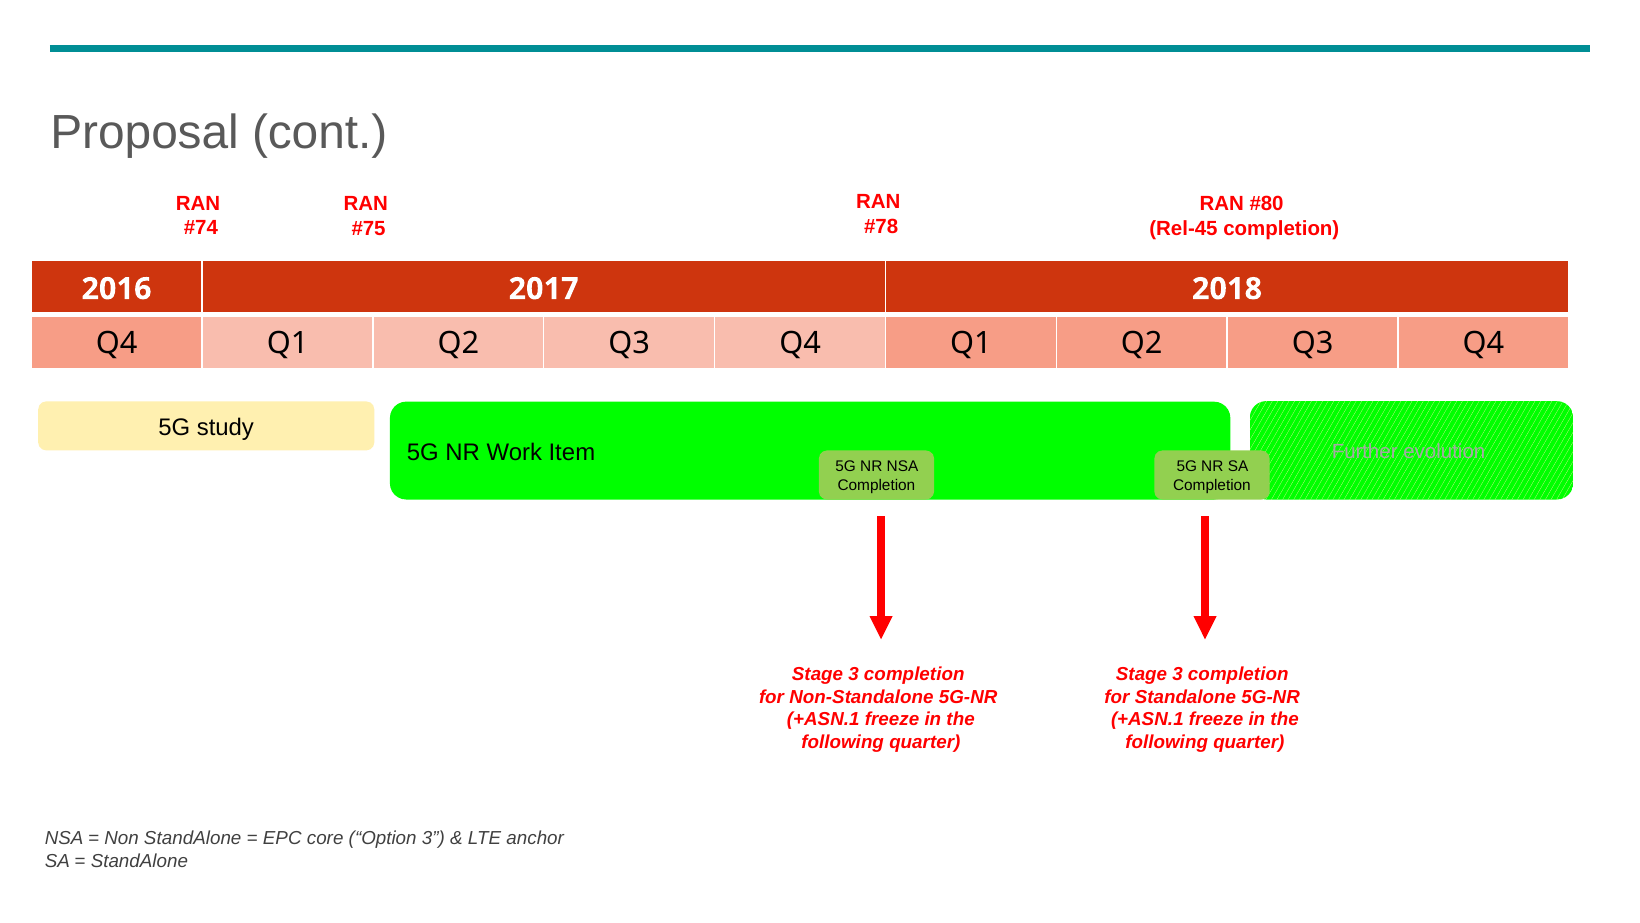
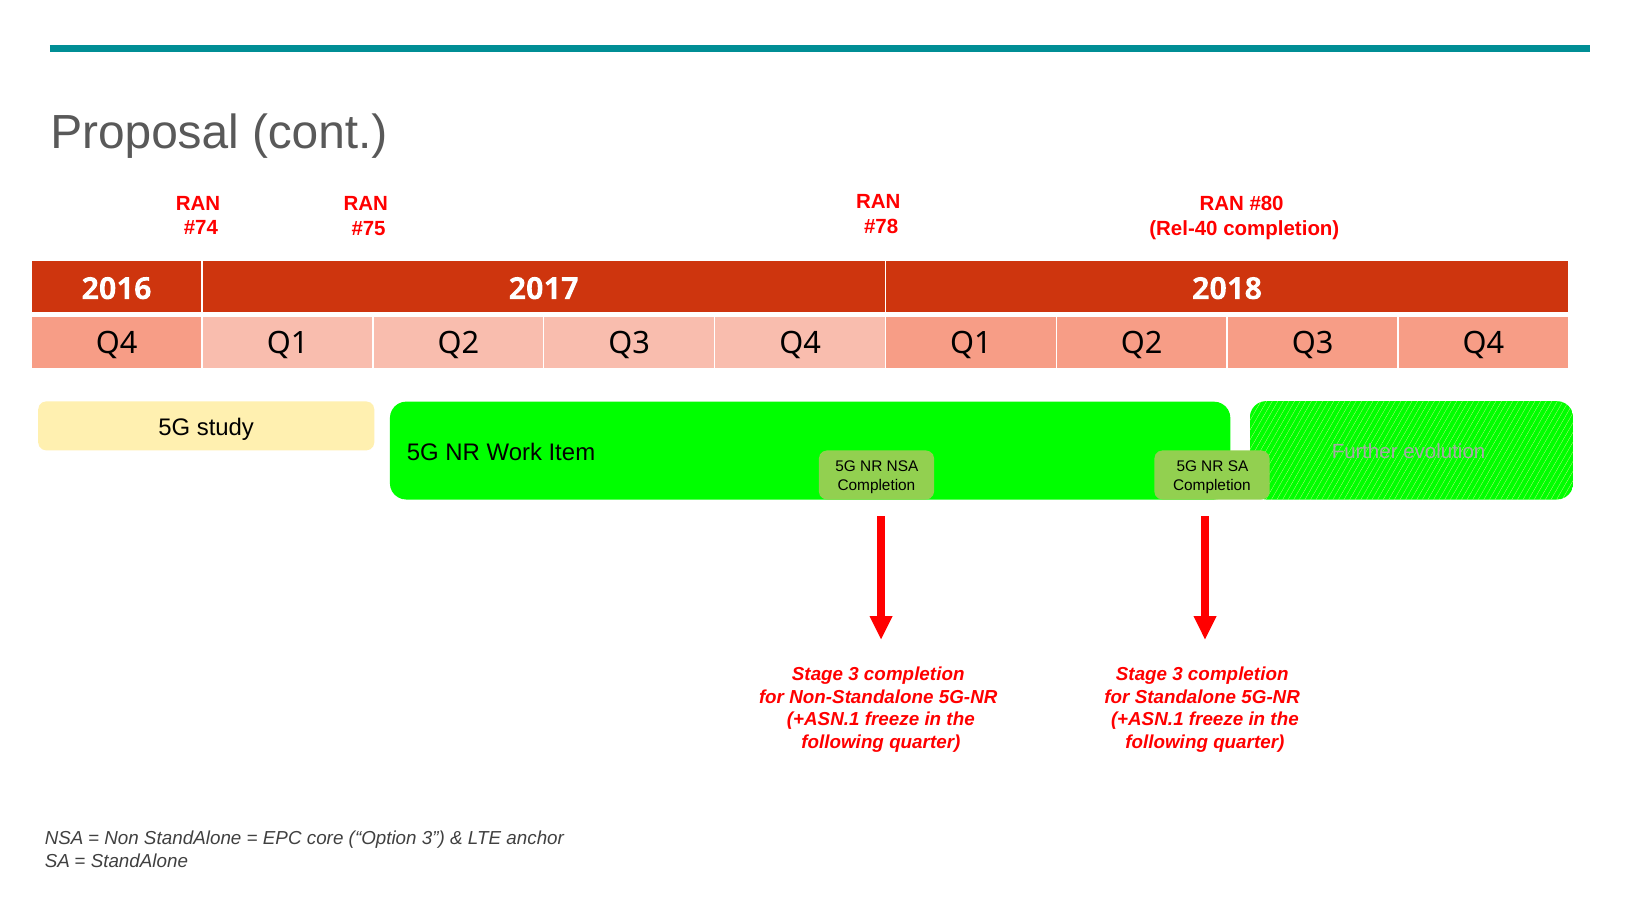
Rel-45: Rel-45 -> Rel-40 (1183, 228)
